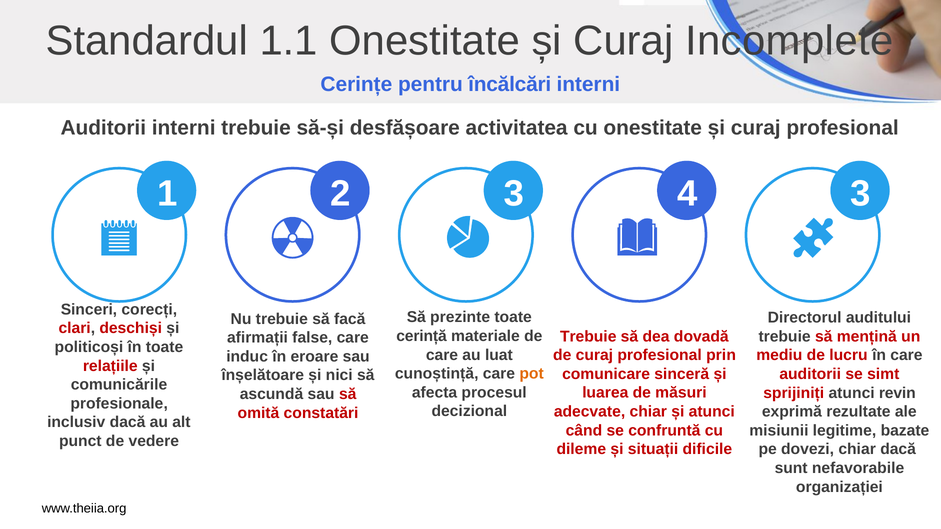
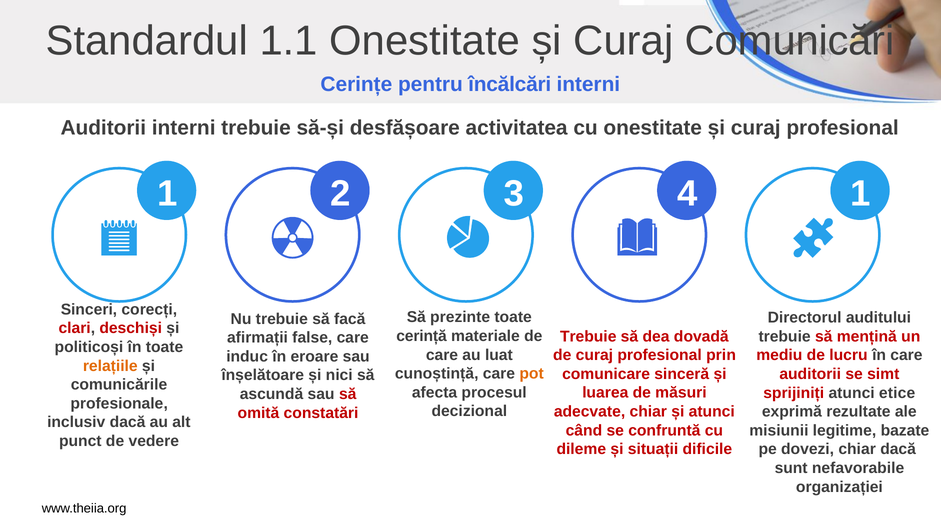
Incomplete: Incomplete -> Comunicări (790, 41)
4 3: 3 -> 1 (861, 194)
relațiile colour: red -> orange (110, 366)
revin: revin -> etice (897, 393)
